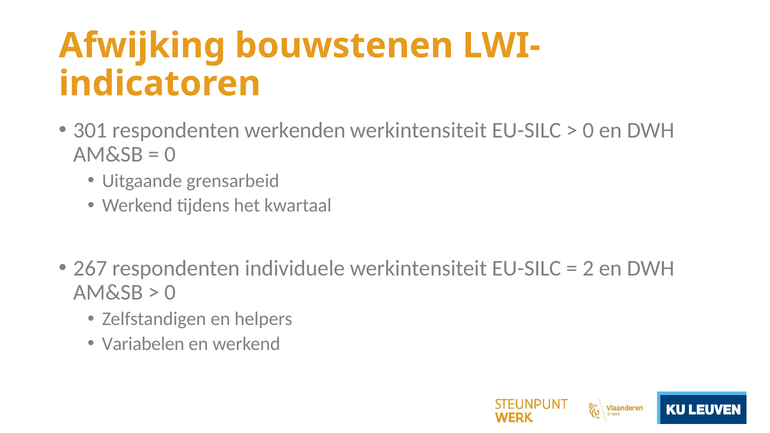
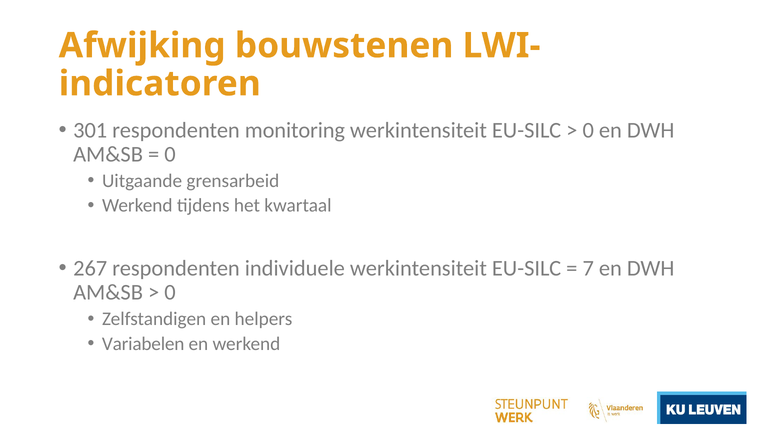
werkenden: werkenden -> monitoring (295, 130)
2: 2 -> 7 (588, 268)
